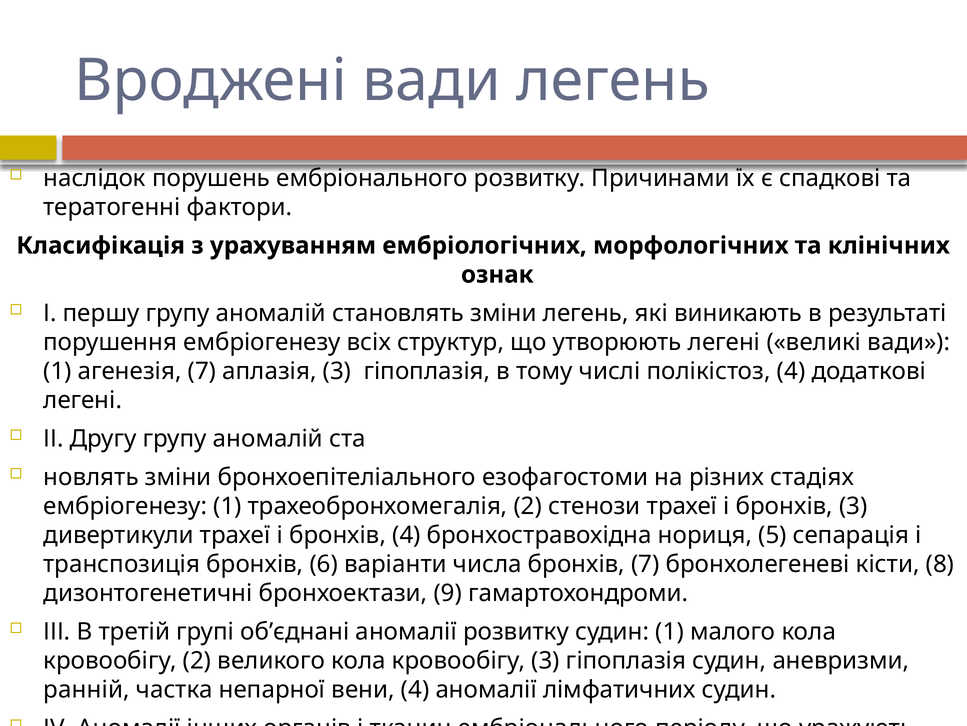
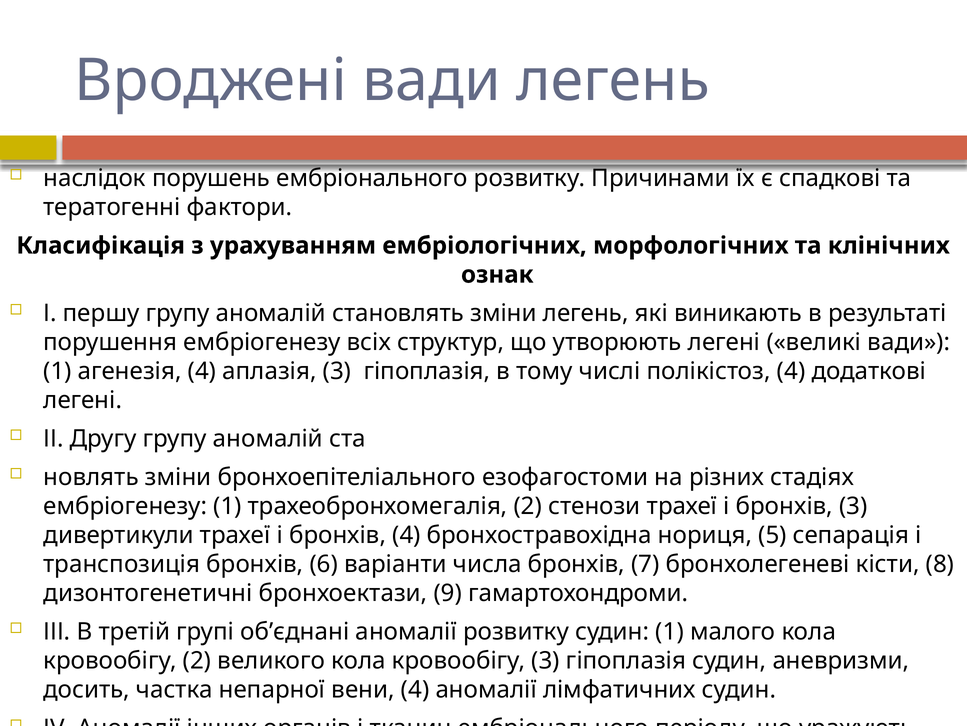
агенезія 7: 7 -> 4 (202, 371)
ранній: ранній -> досить (87, 689)
